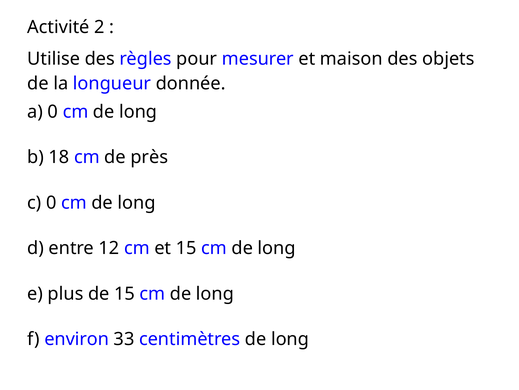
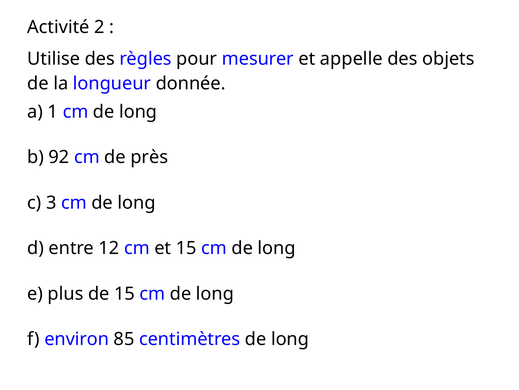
maison: maison -> appelle (351, 59)
a 0: 0 -> 1 (53, 112)
18: 18 -> 92 (59, 157)
c 0: 0 -> 3 (51, 202)
33: 33 -> 85 (124, 339)
